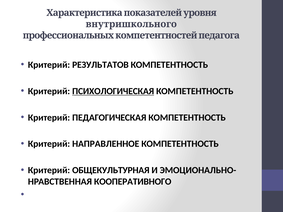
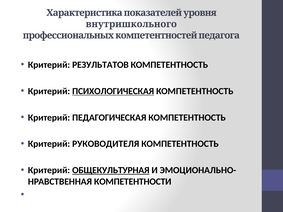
НАПРАВЛЕННОЕ: НАПРАВЛЕННОЕ -> РУКОВОДИТЕЛЯ (106, 144)
ОБЩЕКУЛЬТУРНАЯ underline: none -> present (111, 170)
КООПЕРАТИВНОГО: КООПЕРАТИВНОГО -> КОМПЕТЕНТНОСТИ (133, 182)
